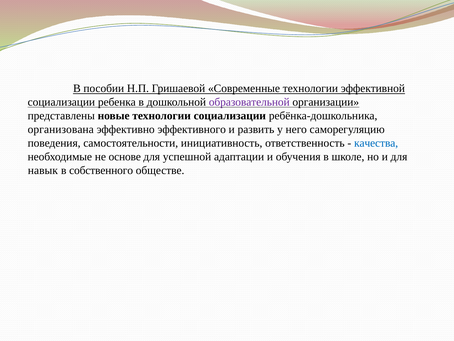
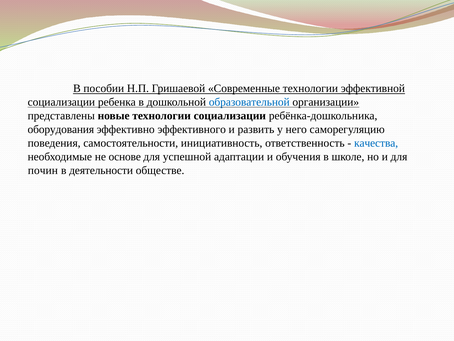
образовательной colour: purple -> blue (249, 102)
организована: организована -> оборудования (61, 129)
навык: навык -> почин (43, 170)
собственного: собственного -> деятельности (101, 170)
